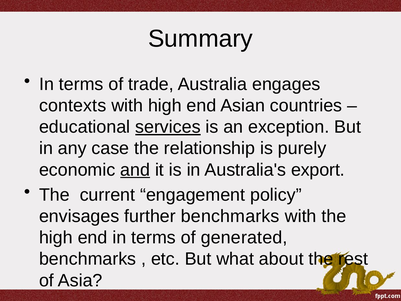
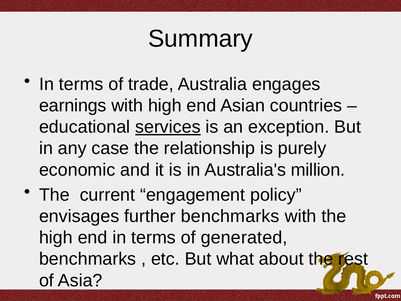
contexts: contexts -> earnings (73, 106)
and underline: present -> none (135, 170)
export: export -> million (318, 170)
